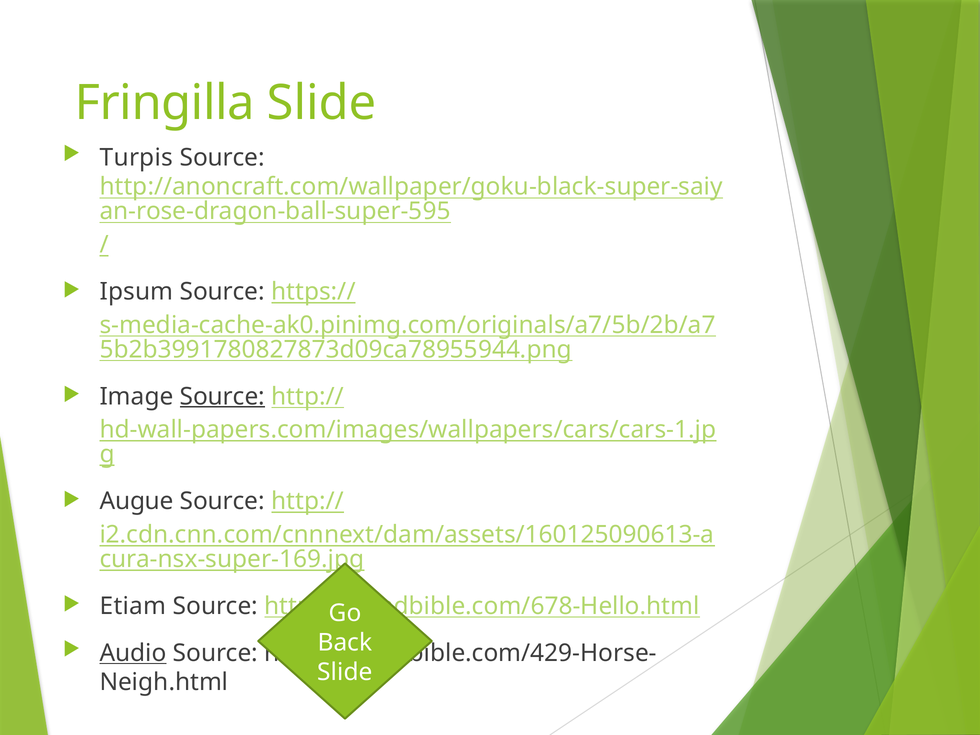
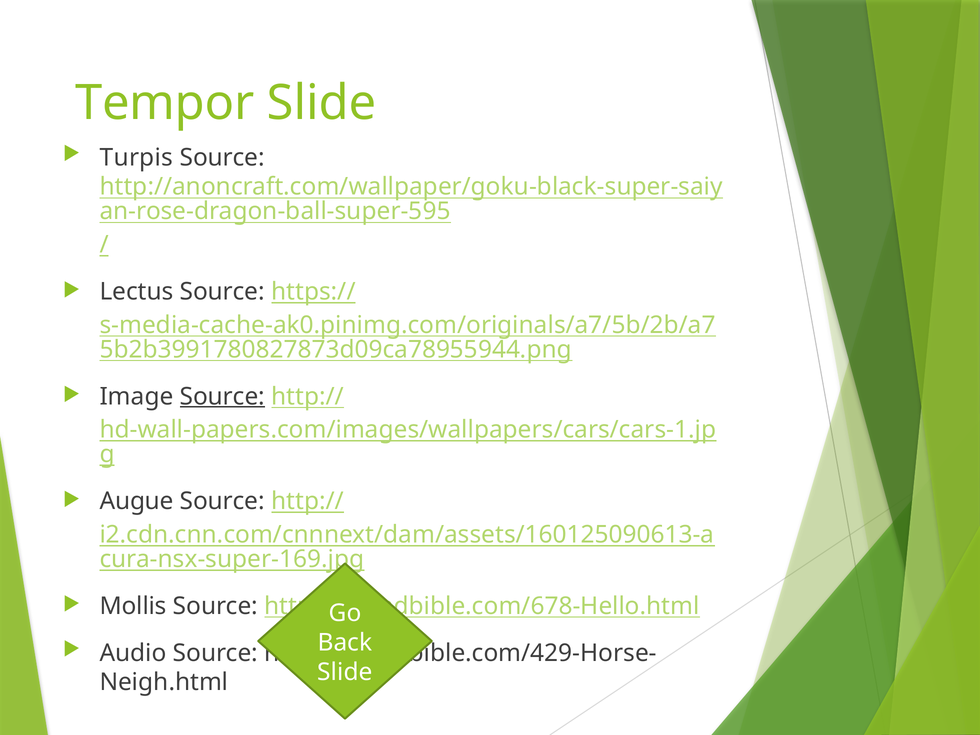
Fringilla: Fringilla -> Tempor (165, 103)
Ipsum: Ipsum -> Lectus (137, 292)
Etiam: Etiam -> Mollis (133, 606)
Audio underline: present -> none (133, 653)
